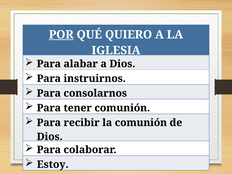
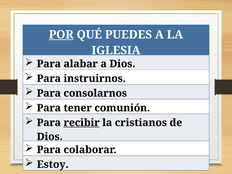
QUIERO: QUIERO -> PUEDES (129, 35)
recibir underline: none -> present (82, 123)
la comunión: comunión -> cristianos (141, 123)
